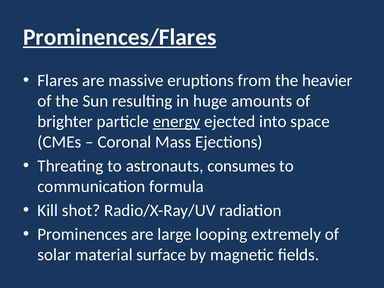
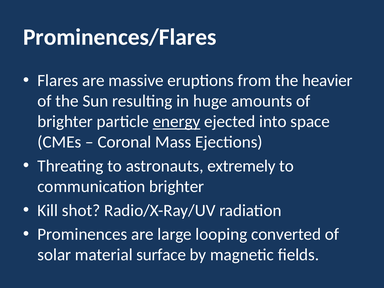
Prominences/Flares underline: present -> none (120, 37)
consumes: consumes -> extremely (241, 166)
communication formula: formula -> brighter (177, 186)
extremely: extremely -> converted (286, 234)
